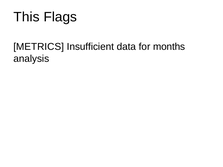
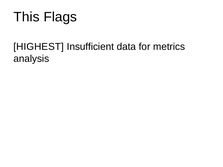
METRICS: METRICS -> HIGHEST (39, 47)
months: months -> metrics (169, 47)
